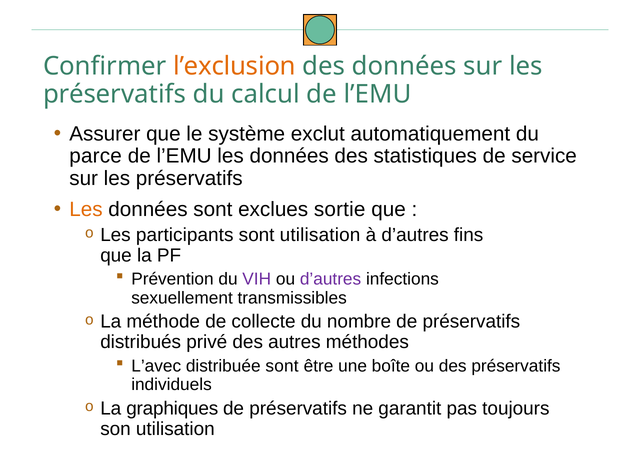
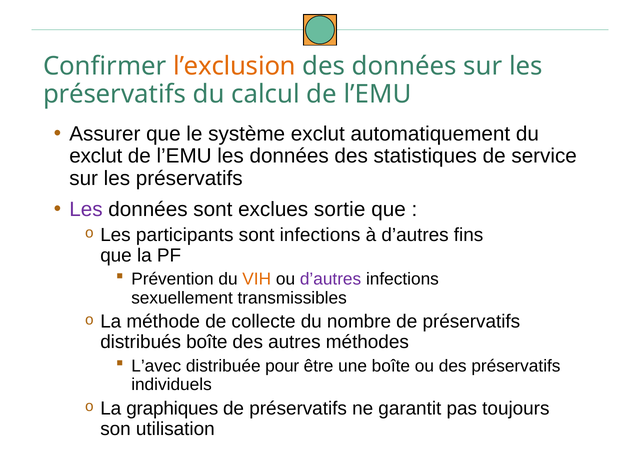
parce: parce -> exclut (96, 156)
Les colour: orange -> purple (86, 209)
sont utilisation: utilisation -> infections (320, 235)
VIH colour: purple -> orange (257, 279)
distribués privé: privé -> boîte (207, 342)
distribuée sont: sont -> pour (282, 366)
